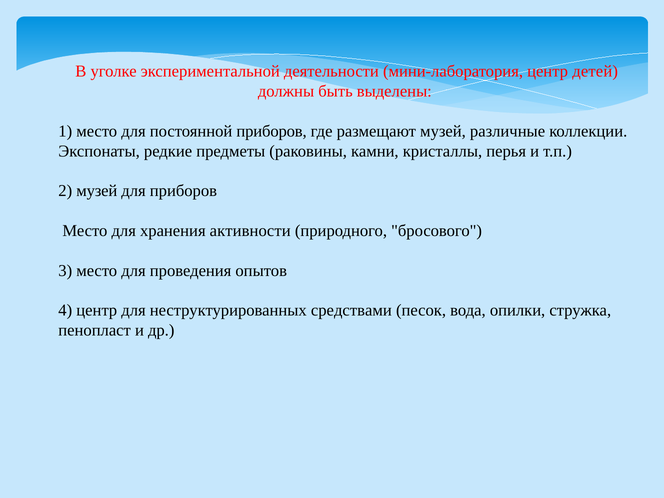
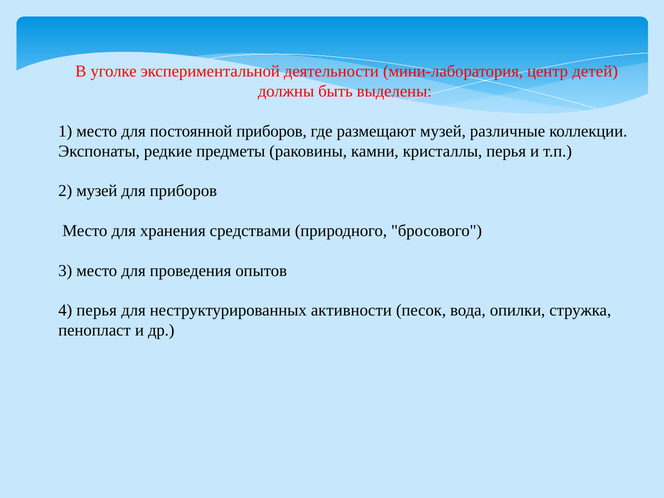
активности: активности -> средствами (250, 231)
4 центр: центр -> перья (97, 310)
средствами: средствами -> активности (351, 310)
